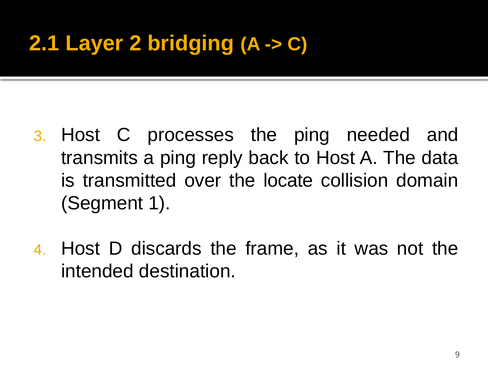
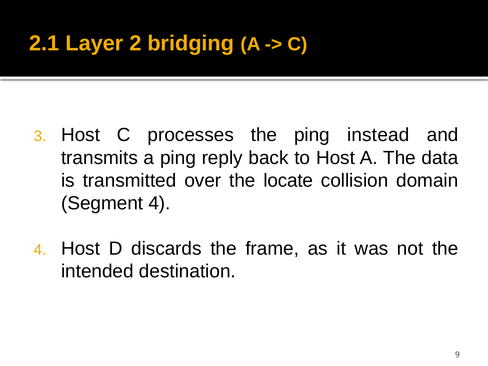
needed: needed -> instead (378, 135)
Segment 1: 1 -> 4 (159, 203)
